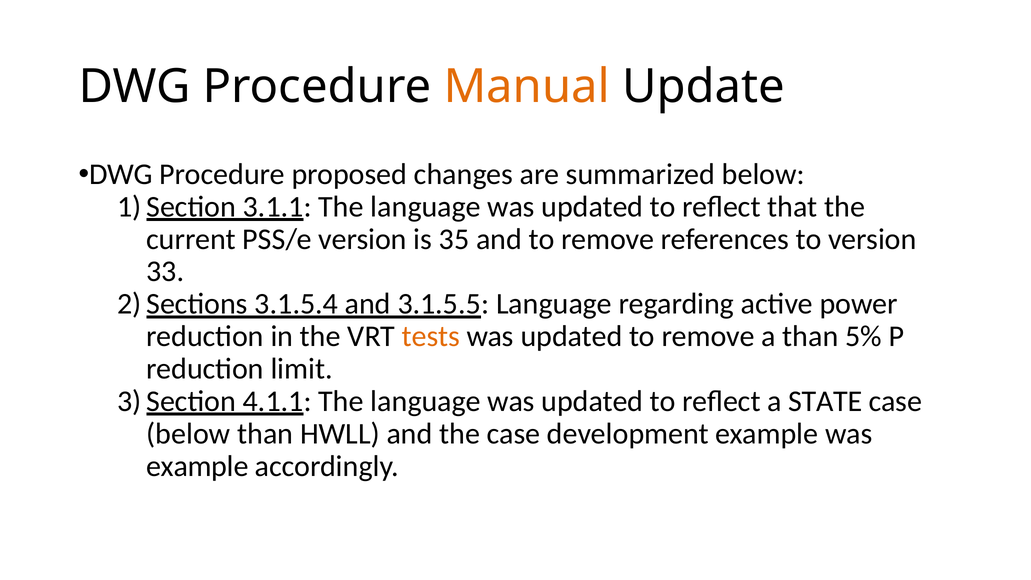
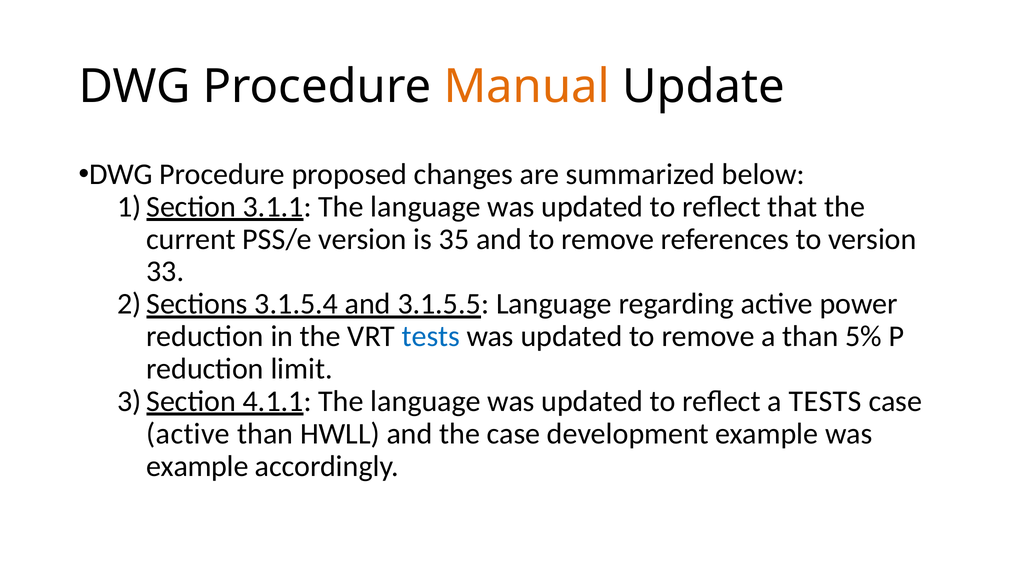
tests colour: orange -> blue (431, 336)
a STATE: STATE -> TESTS (825, 401)
below: below -> active (188, 434)
